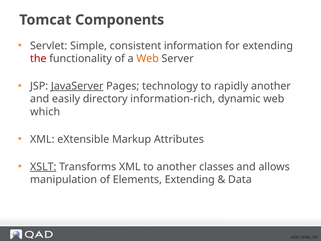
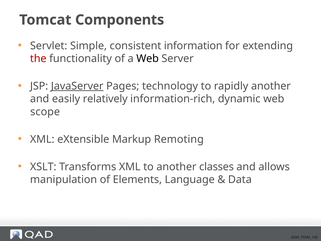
Web colour: orange -> black (148, 59)
directory: directory -> relatively (105, 99)
which: which -> scope (45, 112)
Attributes: Attributes -> Remoting (179, 139)
XSLT underline: present -> none (43, 167)
Elements Extending: Extending -> Language (190, 179)
